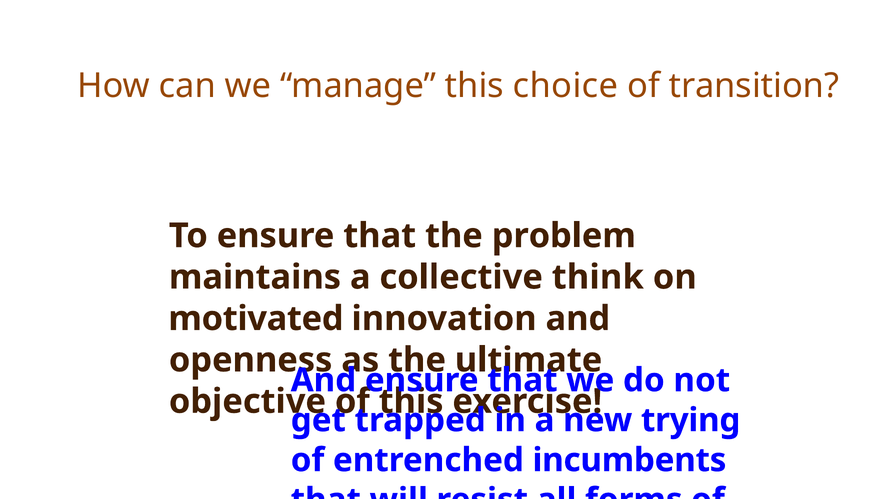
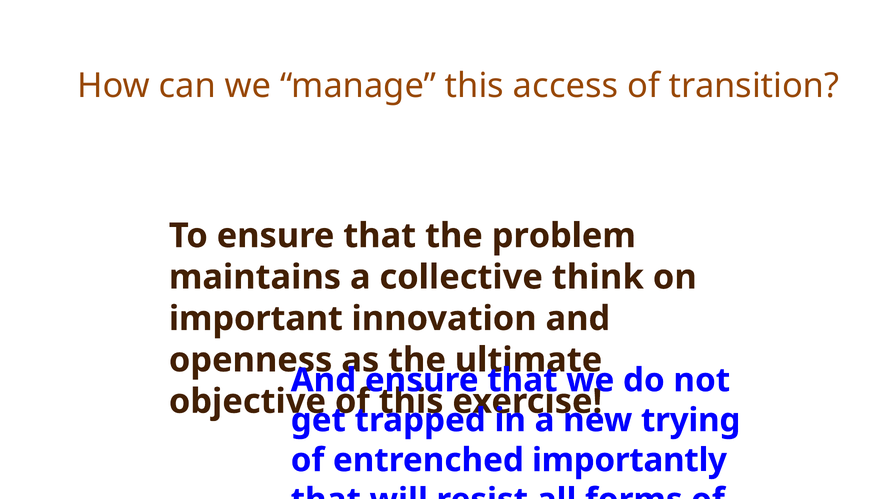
choice: choice -> access (566, 86)
motivated: motivated -> important (256, 318)
incumbents: incumbents -> importantly (629, 460)
